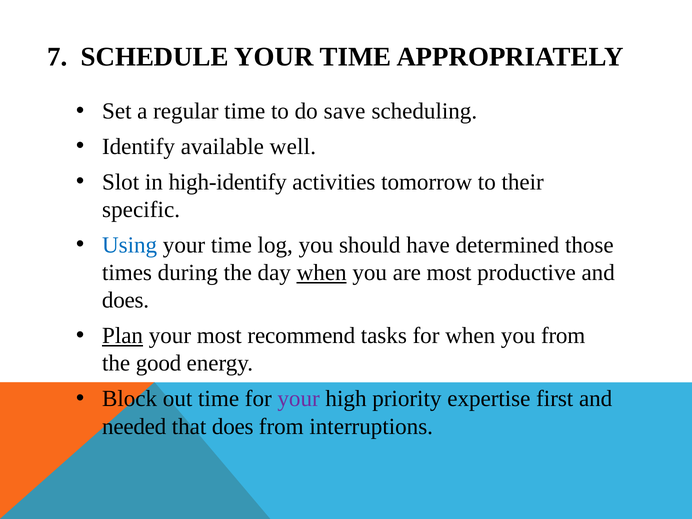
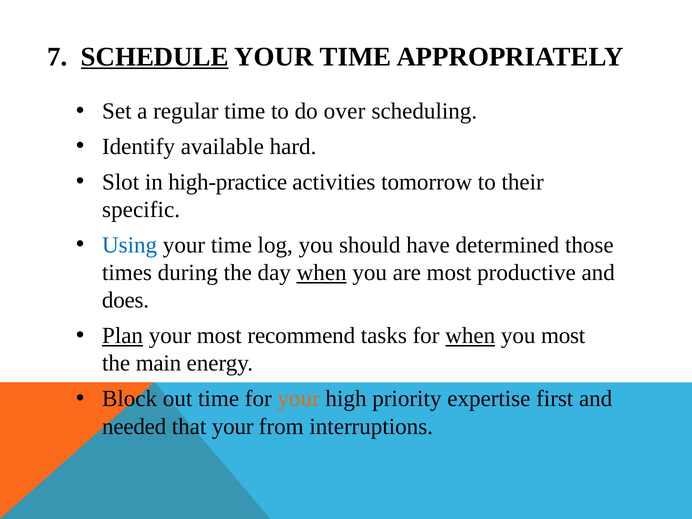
SCHEDULE underline: none -> present (155, 57)
save: save -> over (345, 111)
well: well -> hard (293, 147)
high-identify: high-identify -> high-practice (228, 182)
when underline: none -> present (470, 336)
you from: from -> most (563, 336)
good: good -> main (158, 363)
your colour: purple -> orange (299, 399)
that does: does -> your (233, 426)
